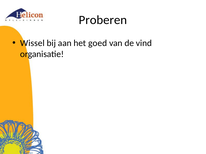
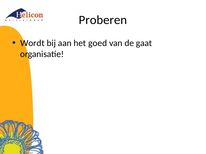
Wissel: Wissel -> Wordt (32, 43)
vind: vind -> gaat (144, 43)
